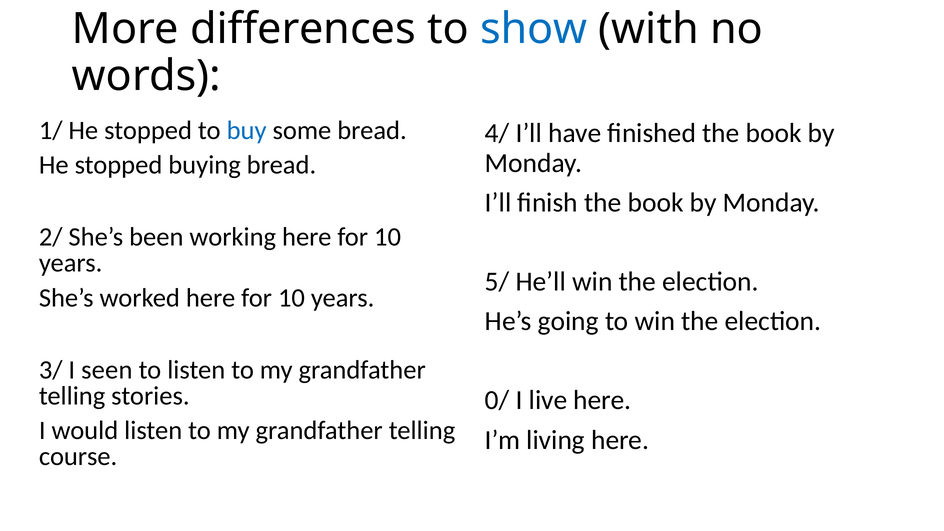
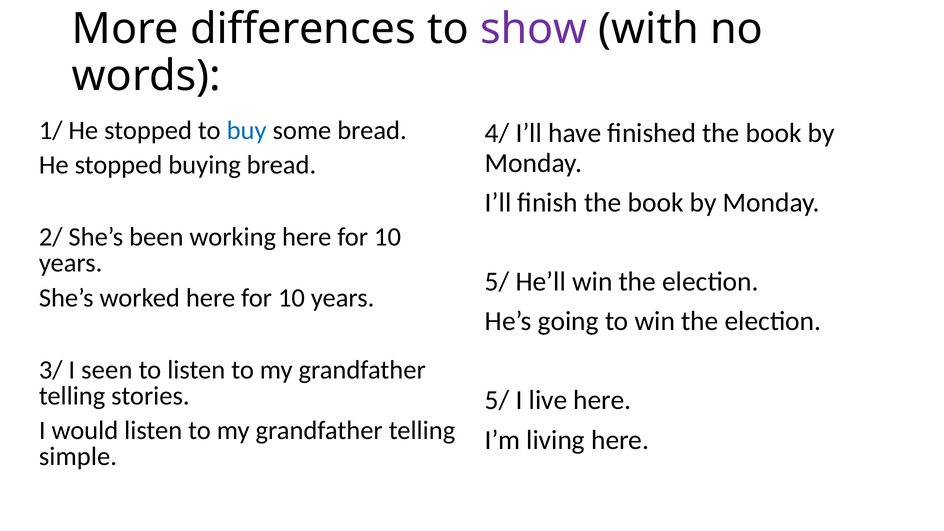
show colour: blue -> purple (534, 29)
0/: 0/ -> 5/ (497, 400)
course: course -> simple (78, 456)
